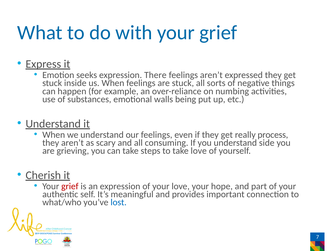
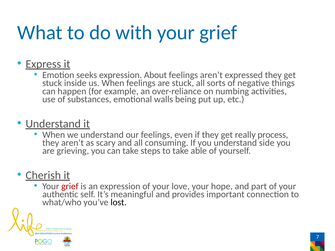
There: There -> About (155, 75)
take love: love -> able (199, 151)
lost colour: blue -> black (119, 203)
